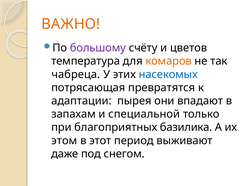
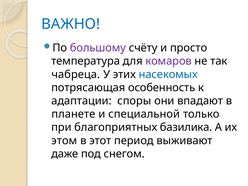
ВАЖНО colour: orange -> blue (71, 24)
цветов: цветов -> просто (189, 48)
комаров colour: orange -> purple (169, 61)
превратятся: превратятся -> особенность (162, 88)
пырея: пырея -> споры (134, 101)
запахам: запахам -> планете (73, 114)
